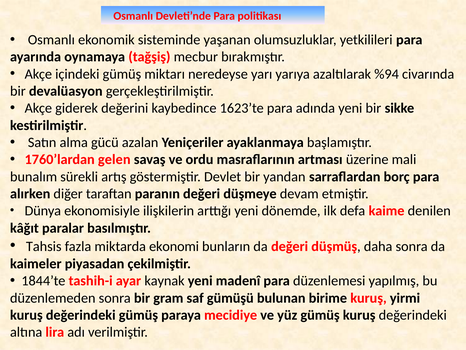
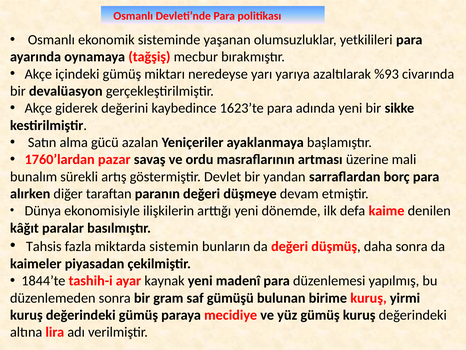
%94: %94 -> %93 (387, 74)
gelen: gelen -> pazar (114, 159)
ekonomi: ekonomi -> sistemin (174, 246)
